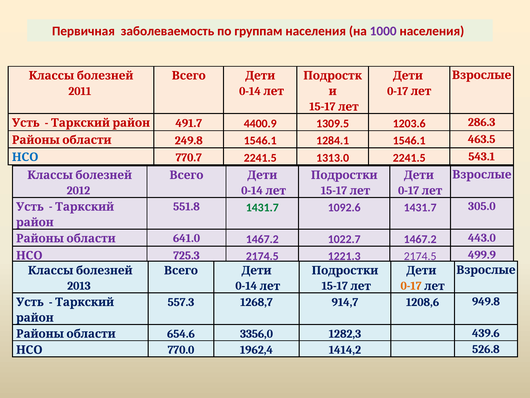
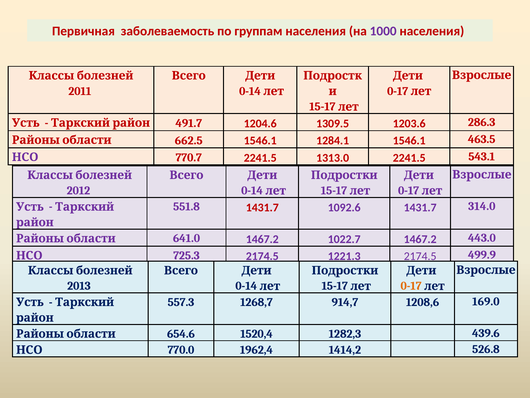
4400.9: 4400.9 -> 1204.6 (260, 123)
249.8: 249.8 -> 662.5 (189, 140)
НСО colour: blue -> purple (25, 157)
1431.7 colour: green -> red (262, 207)
305.0: 305.0 -> 314.0 (482, 206)
949.8: 949.8 -> 169.0 (486, 301)
3356,0: 3356,0 -> 1520,4 (257, 333)
